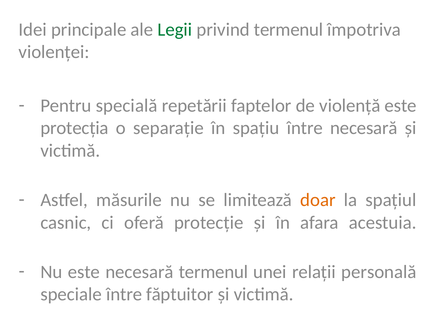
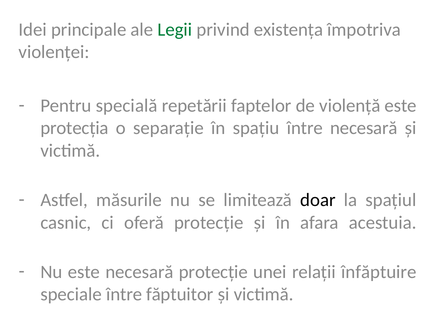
privind termenul: termenul -> existența (289, 30)
doar colour: orange -> black (318, 200)
necesară termenul: termenul -> protecție (213, 272)
personală: personală -> înfăptuire (379, 272)
